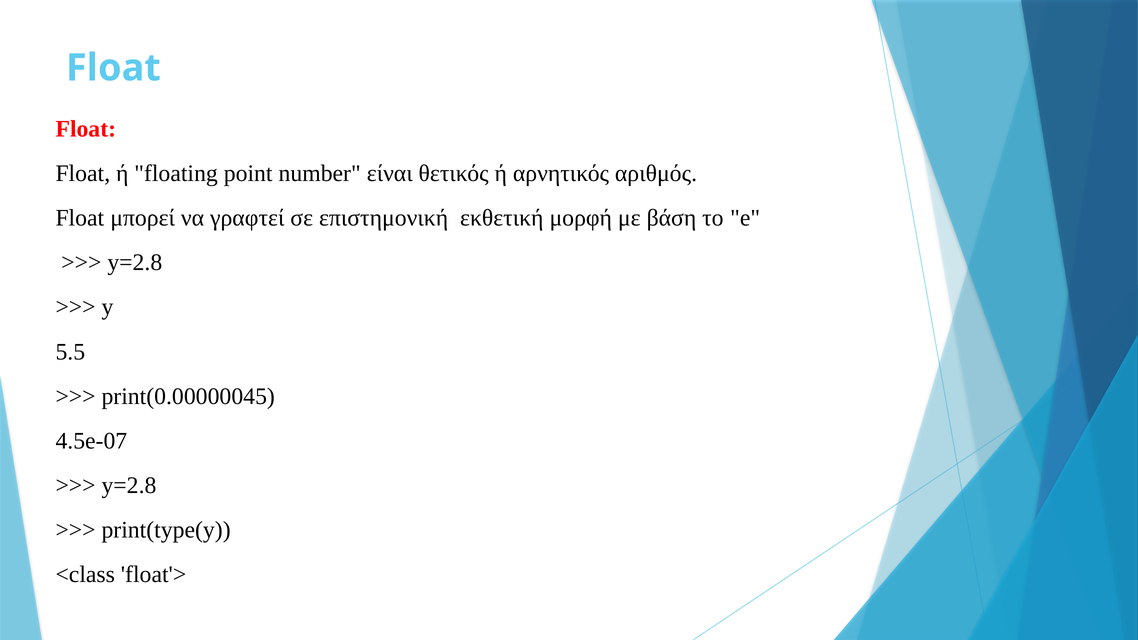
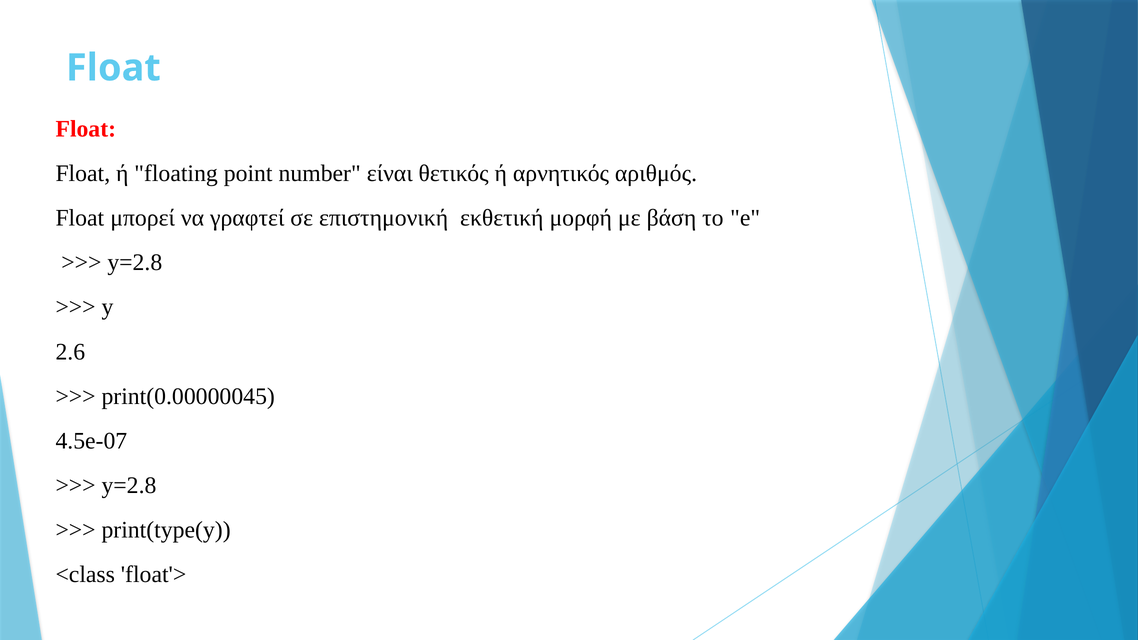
5.5: 5.5 -> 2.6 (70, 352)
